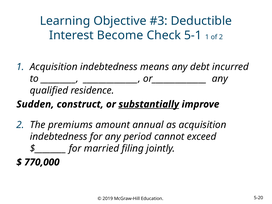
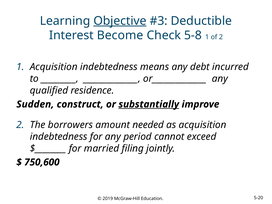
Objective underline: none -> present (120, 21)
5-1: 5-1 -> 5-8 (193, 35)
premiums: premiums -> borrowers (70, 125)
annual: annual -> needed (148, 125)
770,000: 770,000 -> 750,600 (42, 162)
